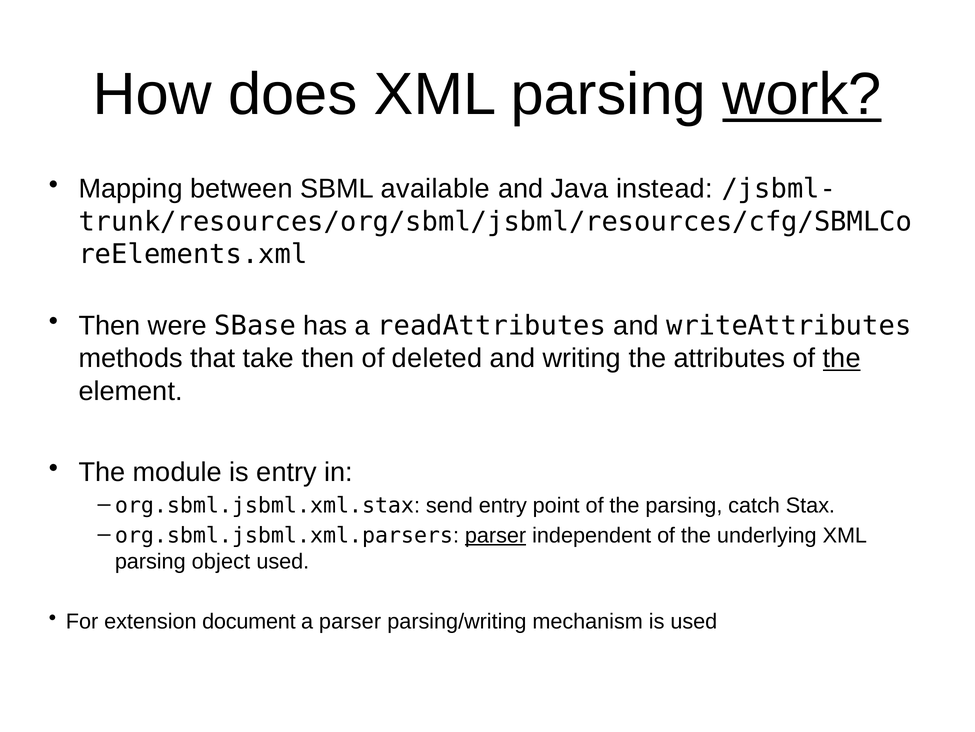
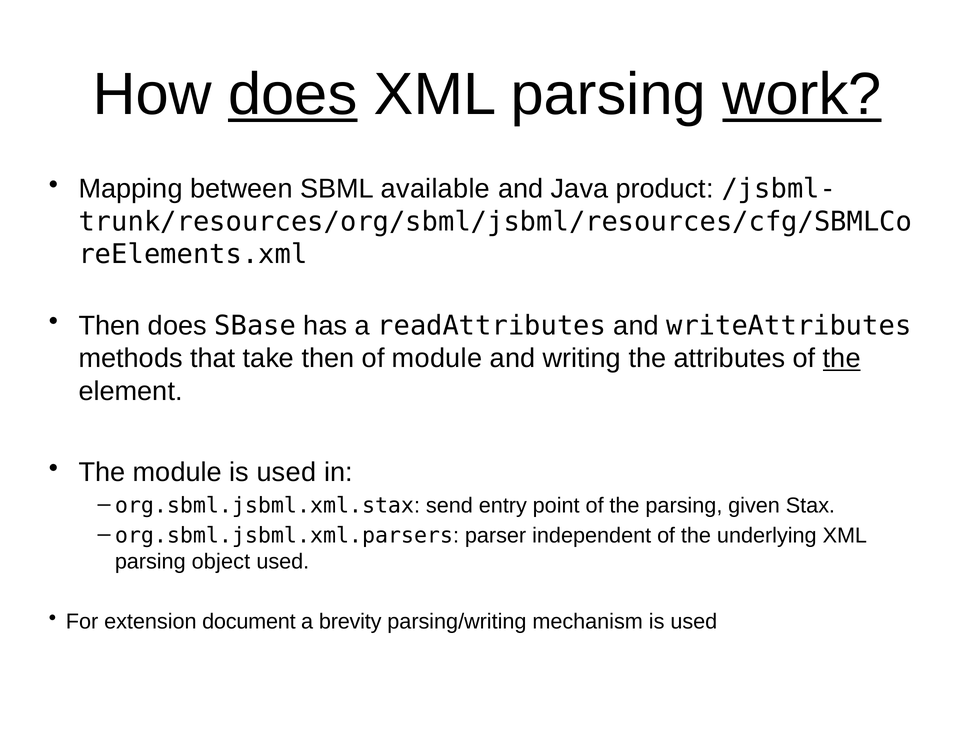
does underline: none -> present (293, 94)
instead: instead -> product (665, 189)
Then were: were -> does (177, 326)
of deleted: deleted -> module (437, 358)
entry: entry -> used (286, 472)
catch: catch -> given (754, 505)
parser underline: present -> none (496, 535)
a parser: parser -> brevity (350, 621)
